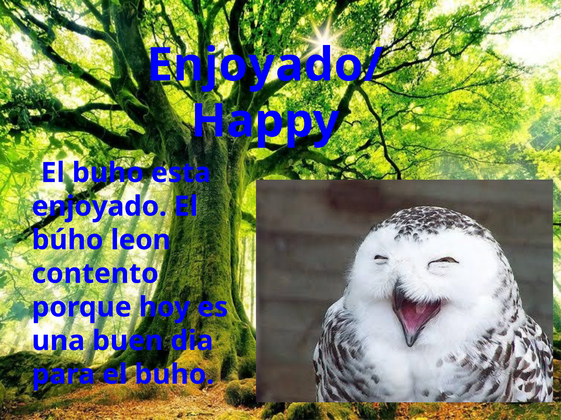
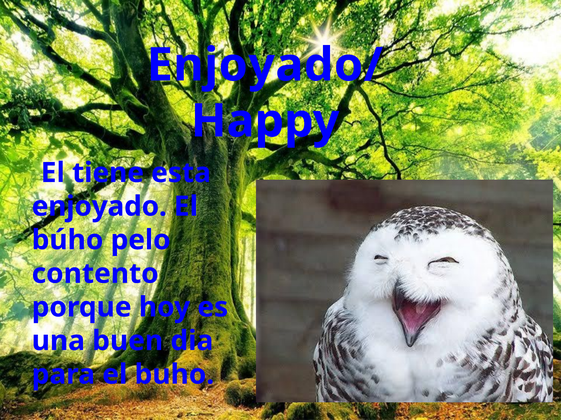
buho: buho -> tiene (108, 173)
leon: leon -> pelo (141, 240)
